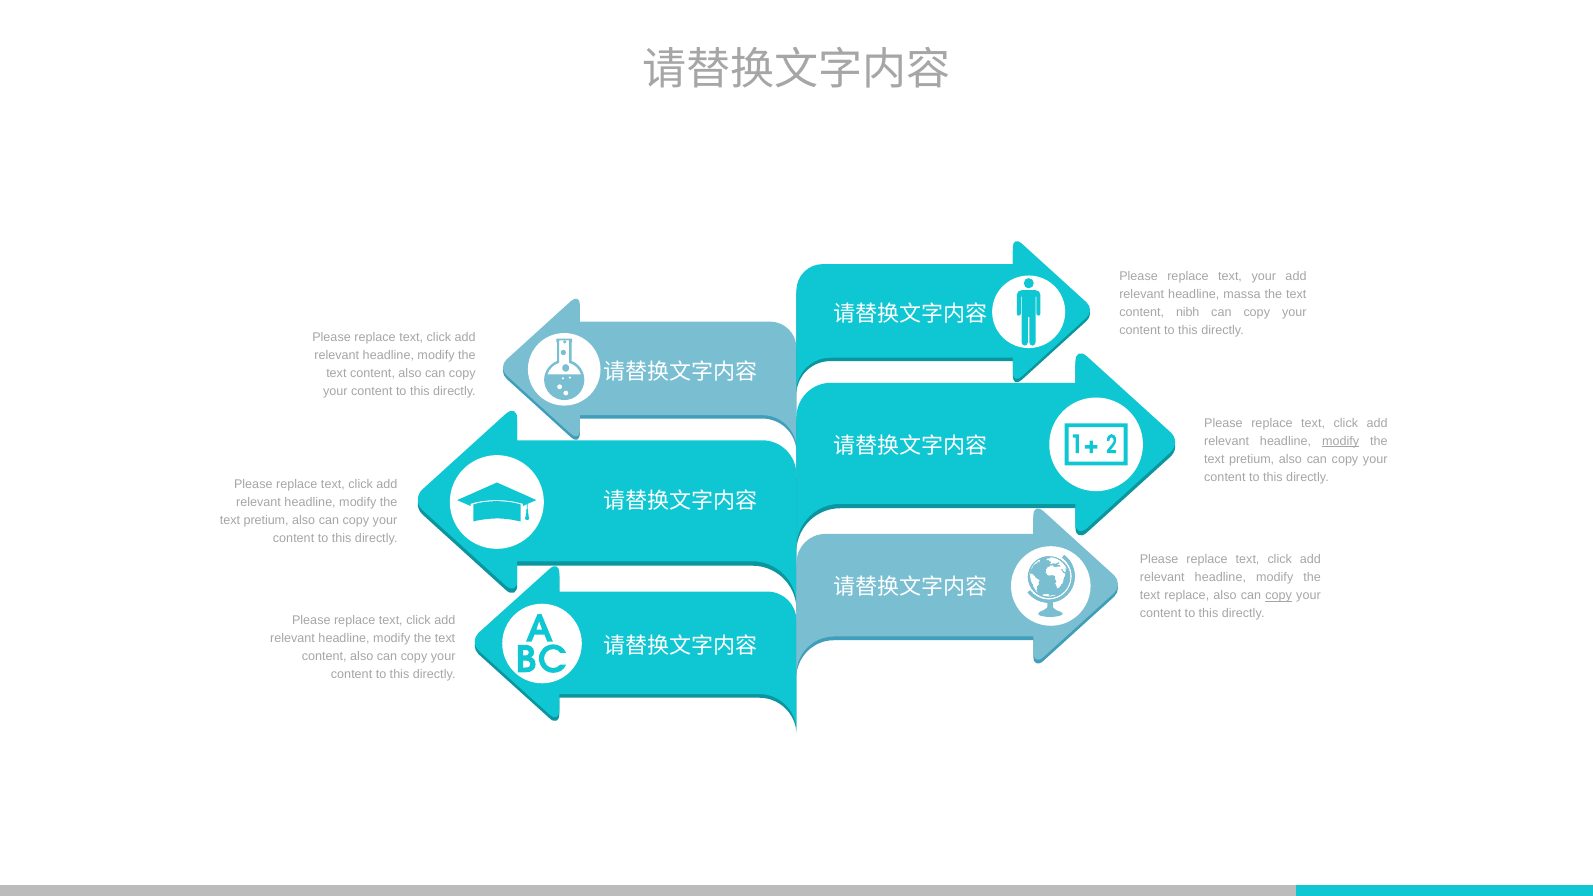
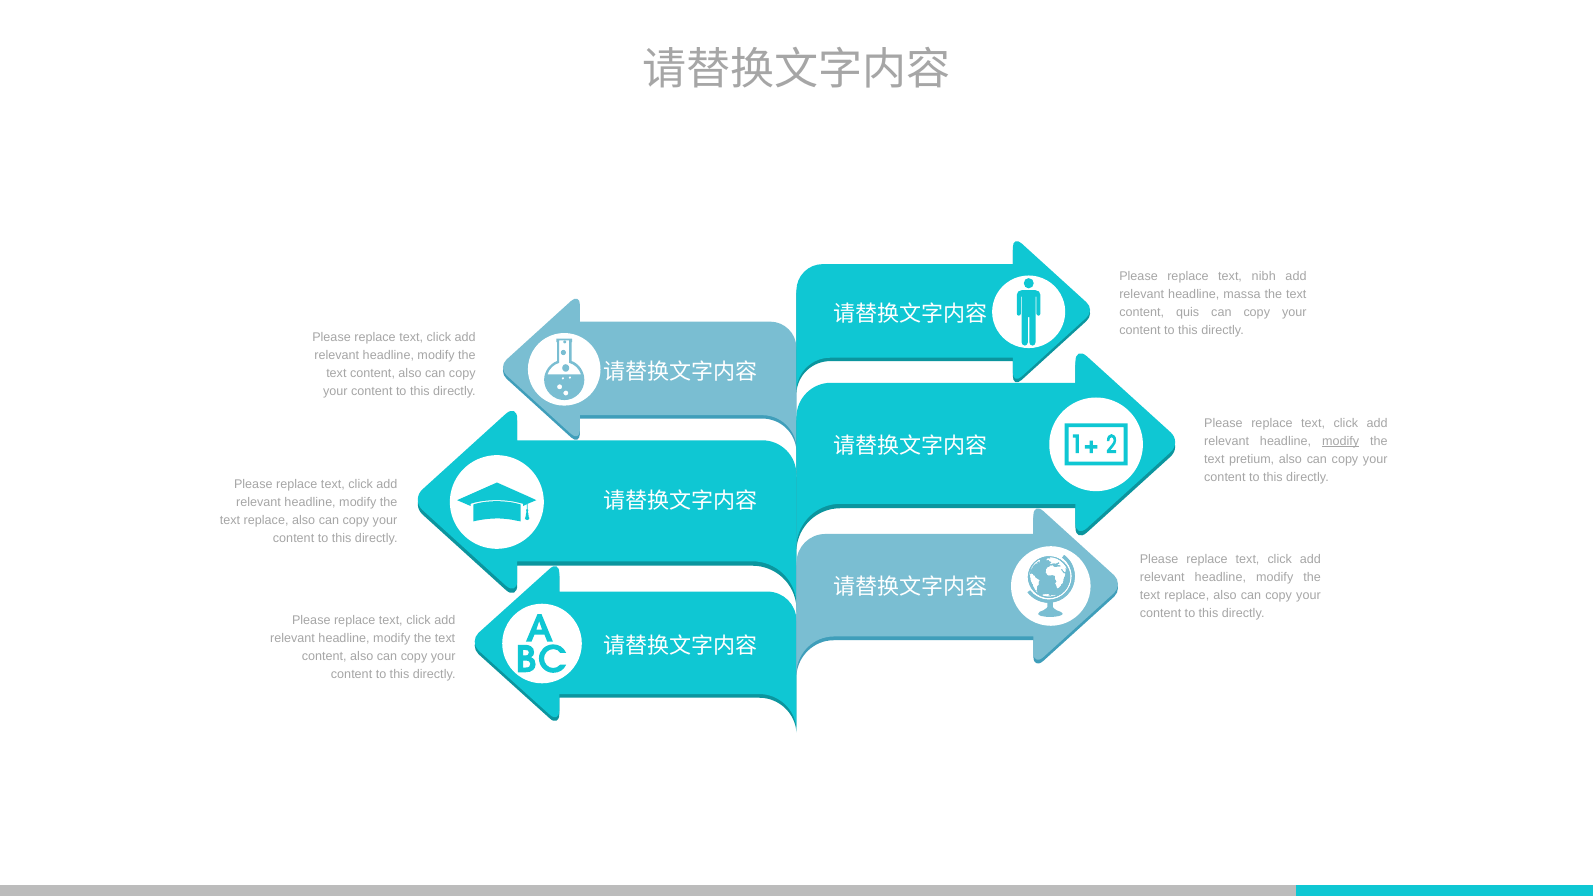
text your: your -> nibh (1264, 277)
nibh: nibh -> quis (1188, 313)
pretium: pretium -> replace (266, 521)
copy underline: present -> none (1279, 596)
